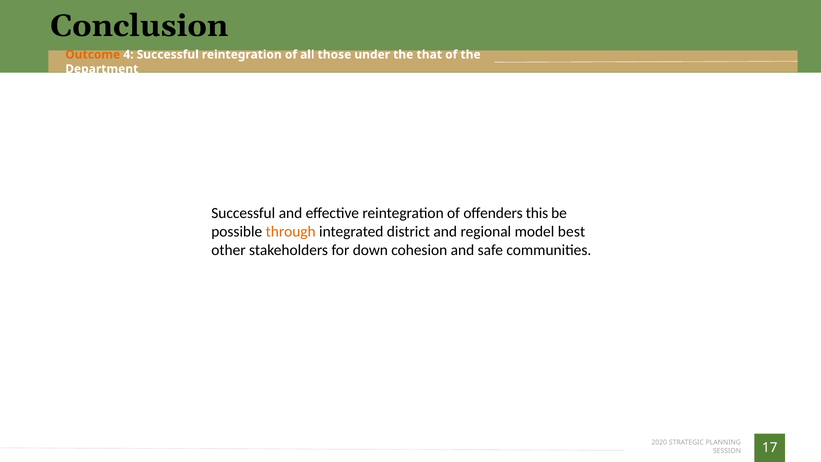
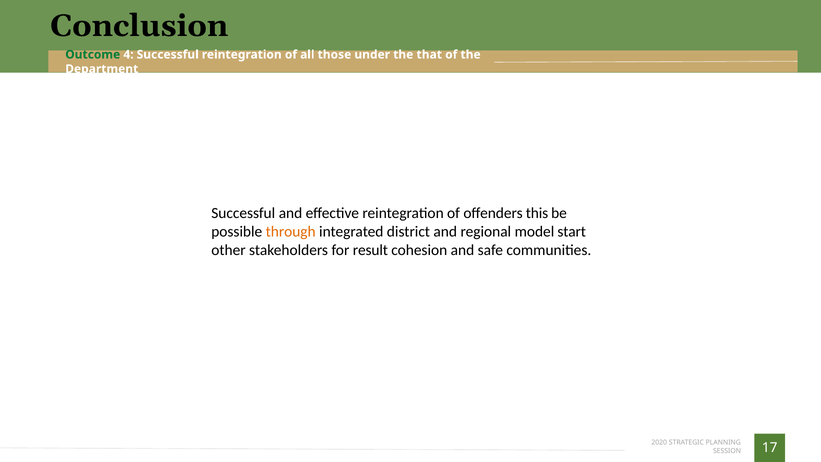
Outcome colour: orange -> green (93, 55)
best: best -> start (572, 232)
down: down -> result (370, 250)
